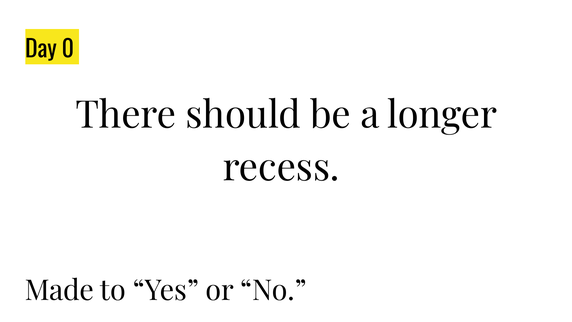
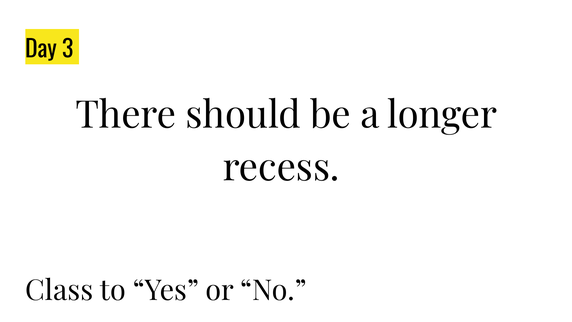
0: 0 -> 3 (68, 50)
Made: Made -> Class (59, 290)
